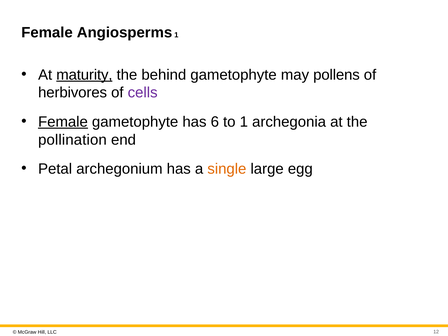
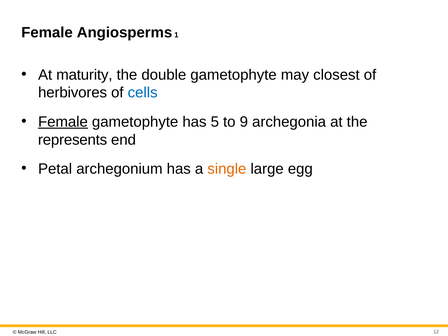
maturity underline: present -> none (84, 75)
behind: behind -> double (164, 75)
pollens: pollens -> closest (336, 75)
cells colour: purple -> blue (143, 93)
6: 6 -> 5 (215, 122)
to 1: 1 -> 9 (244, 122)
pollination: pollination -> represents (73, 140)
